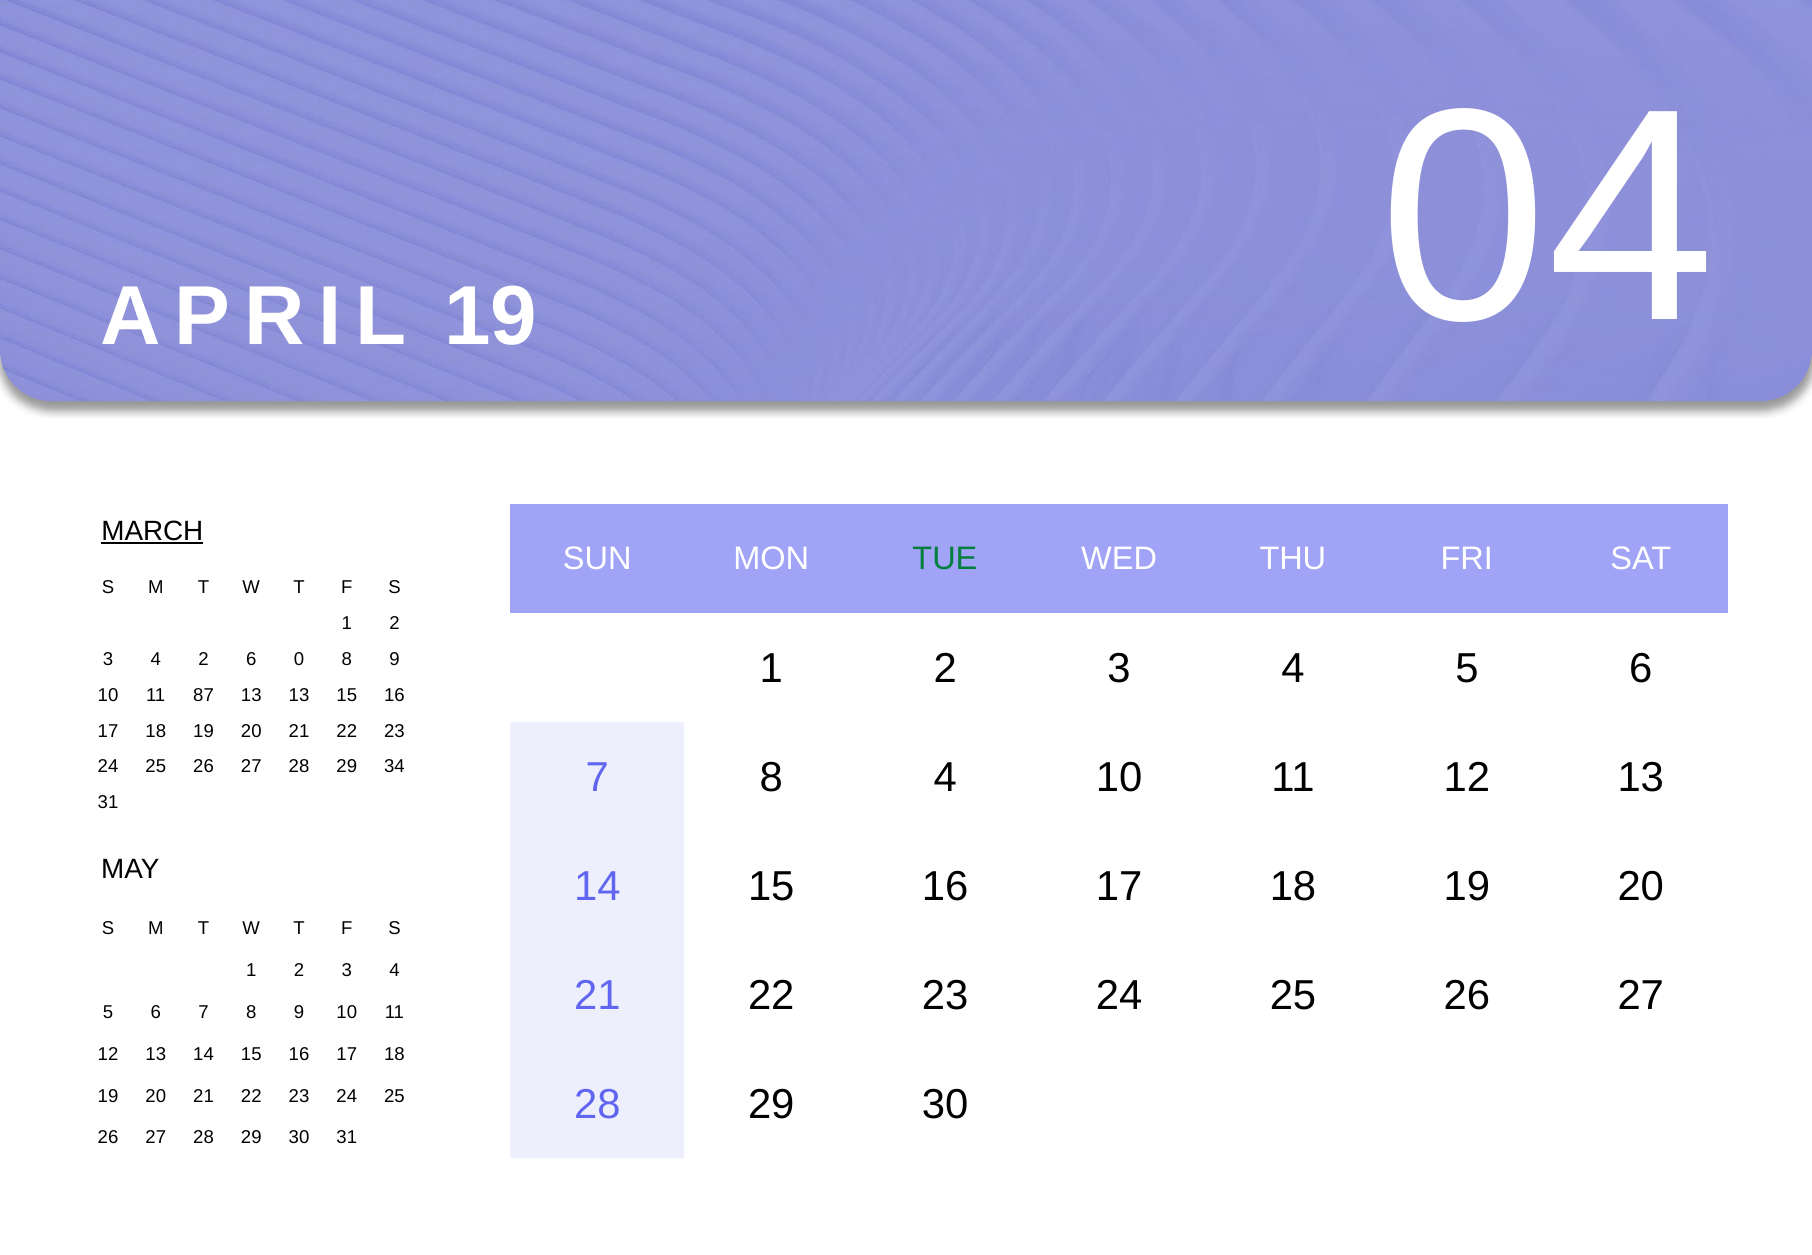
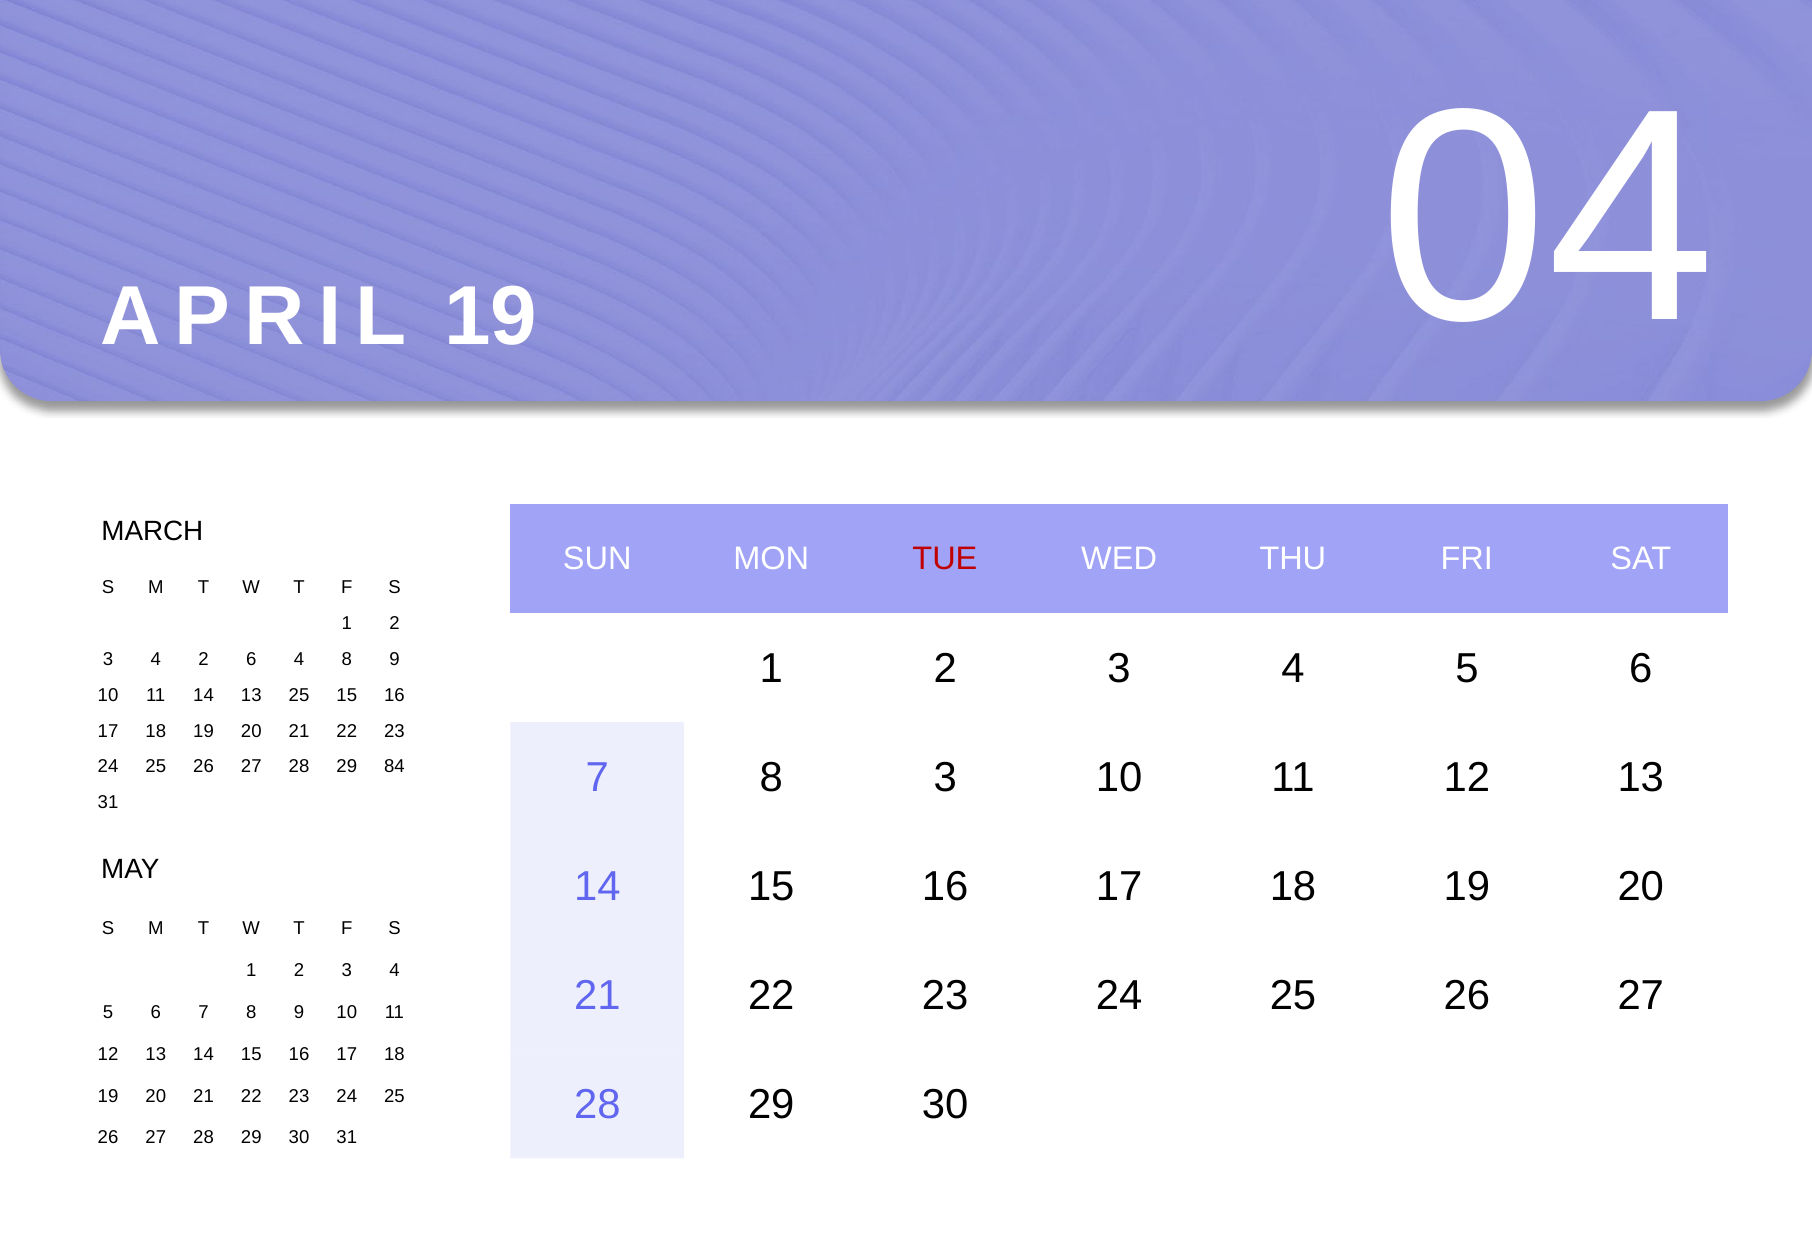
MARCH underline: present -> none (152, 531)
TUE colour: green -> red (945, 559)
6 0: 0 -> 4 (299, 659)
11 87: 87 -> 14 (204, 695)
13 13: 13 -> 25 (299, 695)
8 4: 4 -> 3 (945, 777)
34: 34 -> 84 (394, 766)
